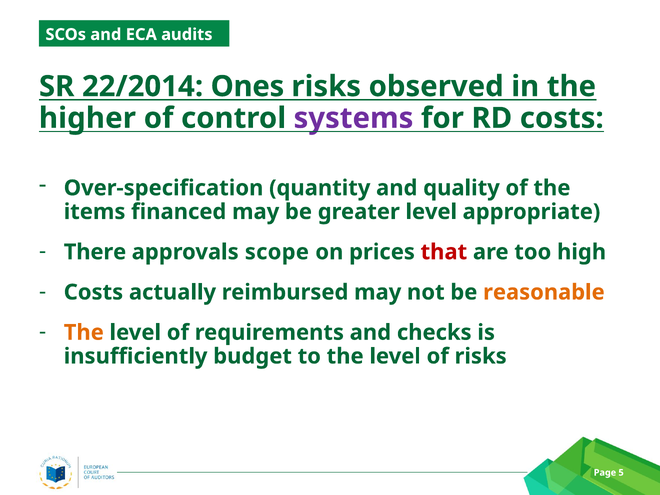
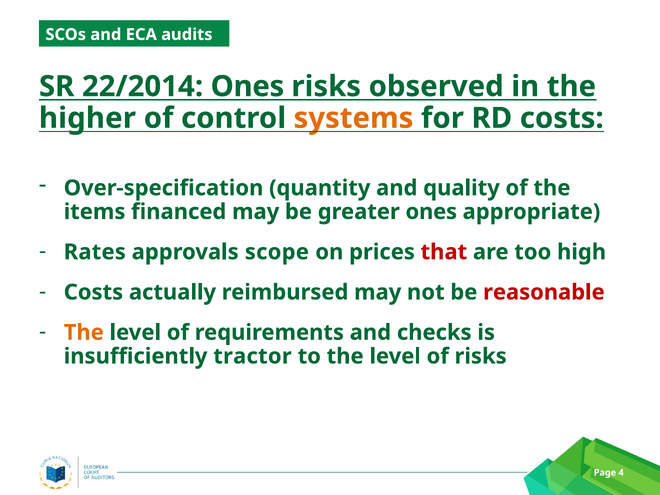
systems colour: purple -> orange (353, 118)
greater level: level -> ones (431, 212)
There: There -> Rates (95, 252)
reasonable colour: orange -> red (544, 292)
budget: budget -> tractor (252, 356)
5: 5 -> 4 (621, 473)
